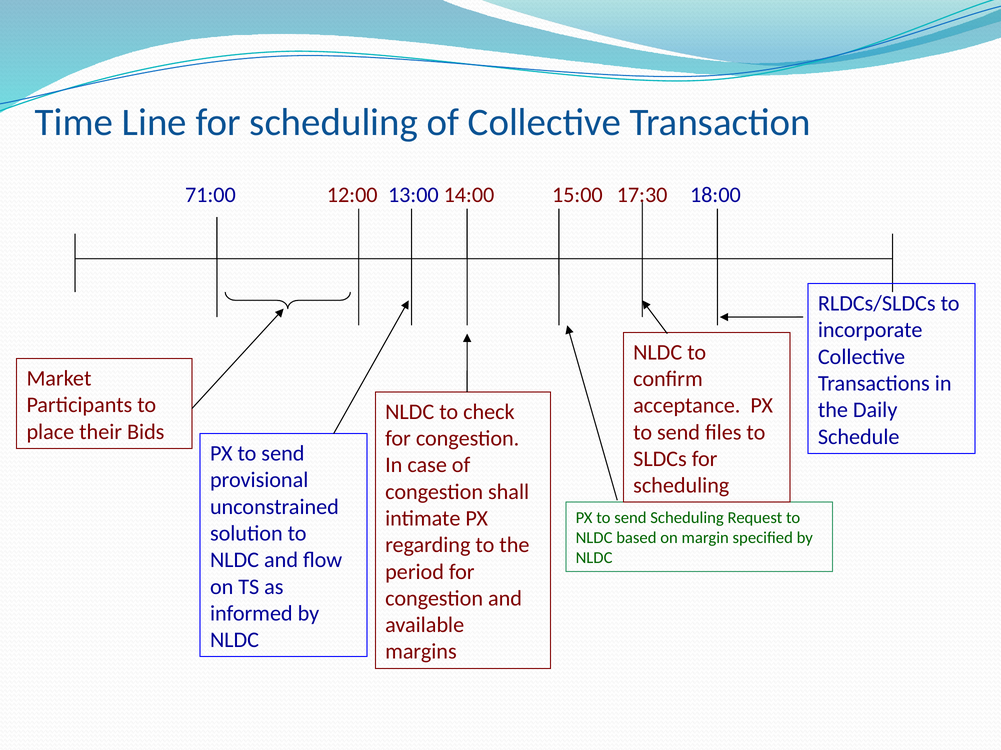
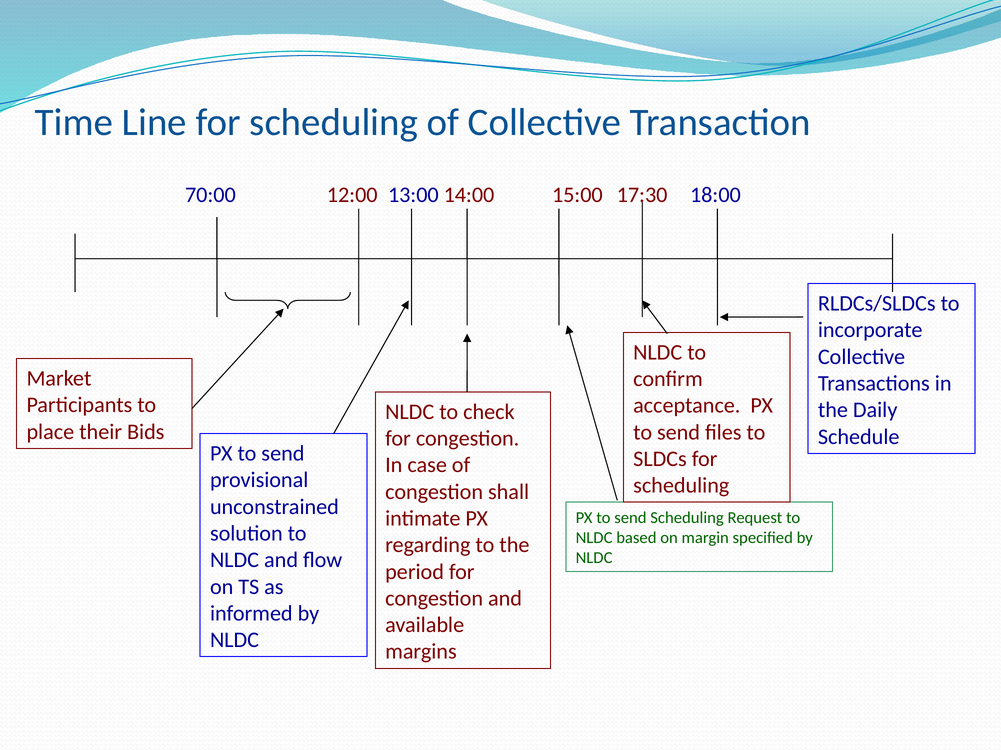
71:00: 71:00 -> 70:00 (210, 195)
